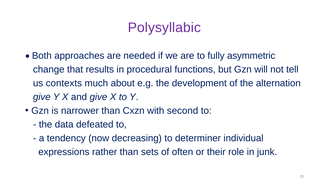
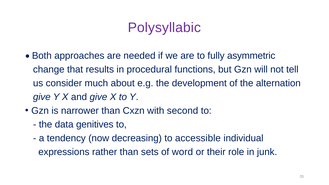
contexts: contexts -> consider (64, 83)
defeated: defeated -> genitives (95, 124)
determiner: determiner -> accessible (198, 138)
often: often -> word (182, 152)
